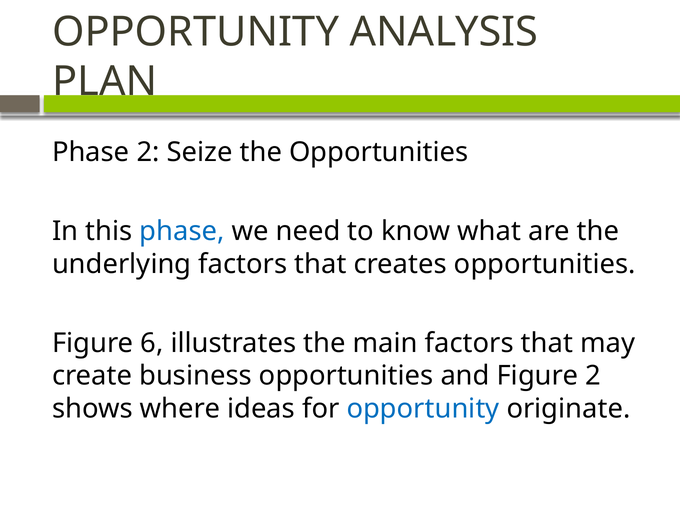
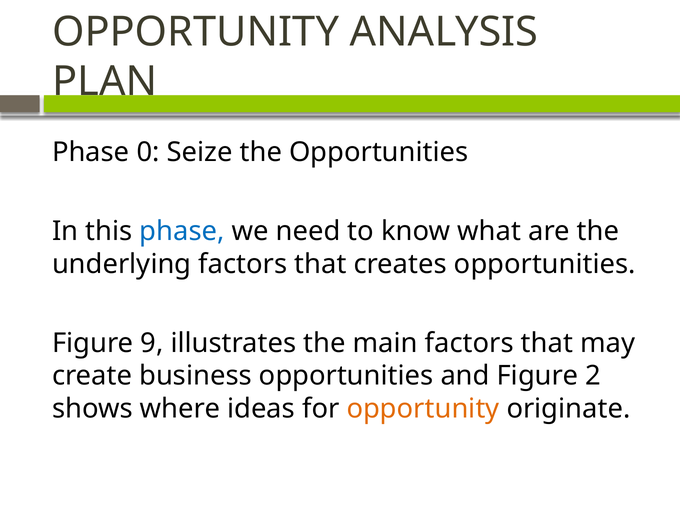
Phase 2: 2 -> 0 (148, 152)
6: 6 -> 9 (152, 343)
opportunity colour: blue -> orange (423, 409)
